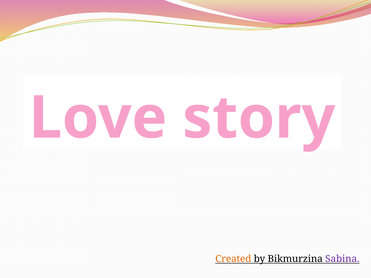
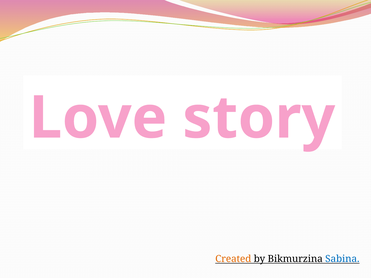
Sabina colour: purple -> blue (342, 259)
